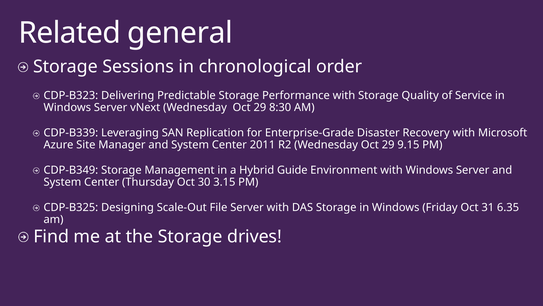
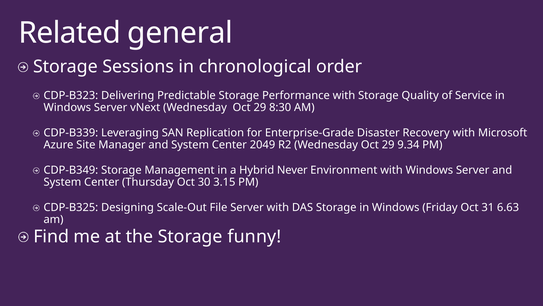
2011: 2011 -> 2049 (262, 145)
9.15: 9.15 -> 9.34 (408, 145)
Guide: Guide -> Never (292, 170)
6.35: 6.35 -> 6.63 (508, 207)
drives: drives -> funny (254, 236)
